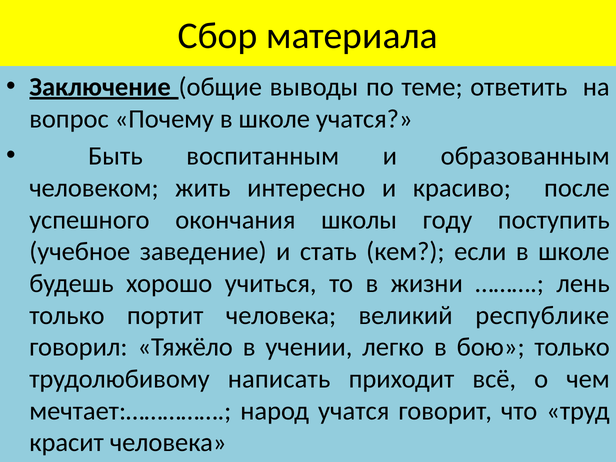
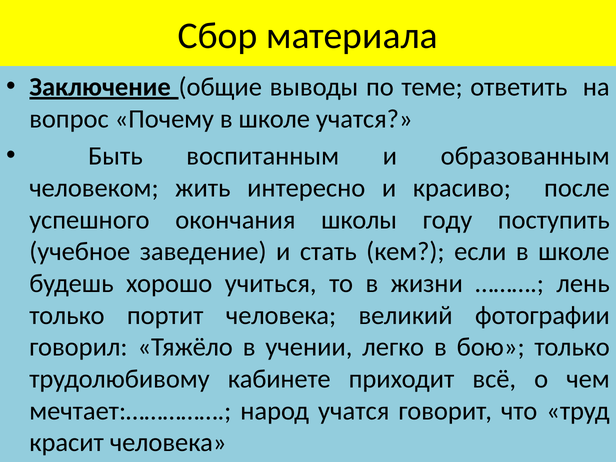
республике: республике -> фотографии (542, 315)
написать: написать -> кабинете (279, 379)
